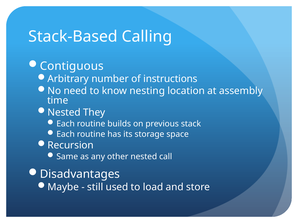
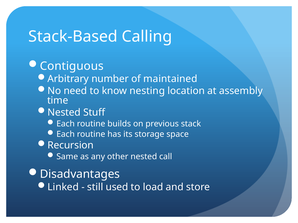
instructions: instructions -> maintained (170, 79)
They: They -> Stuff (94, 113)
Maybe: Maybe -> Linked (63, 187)
